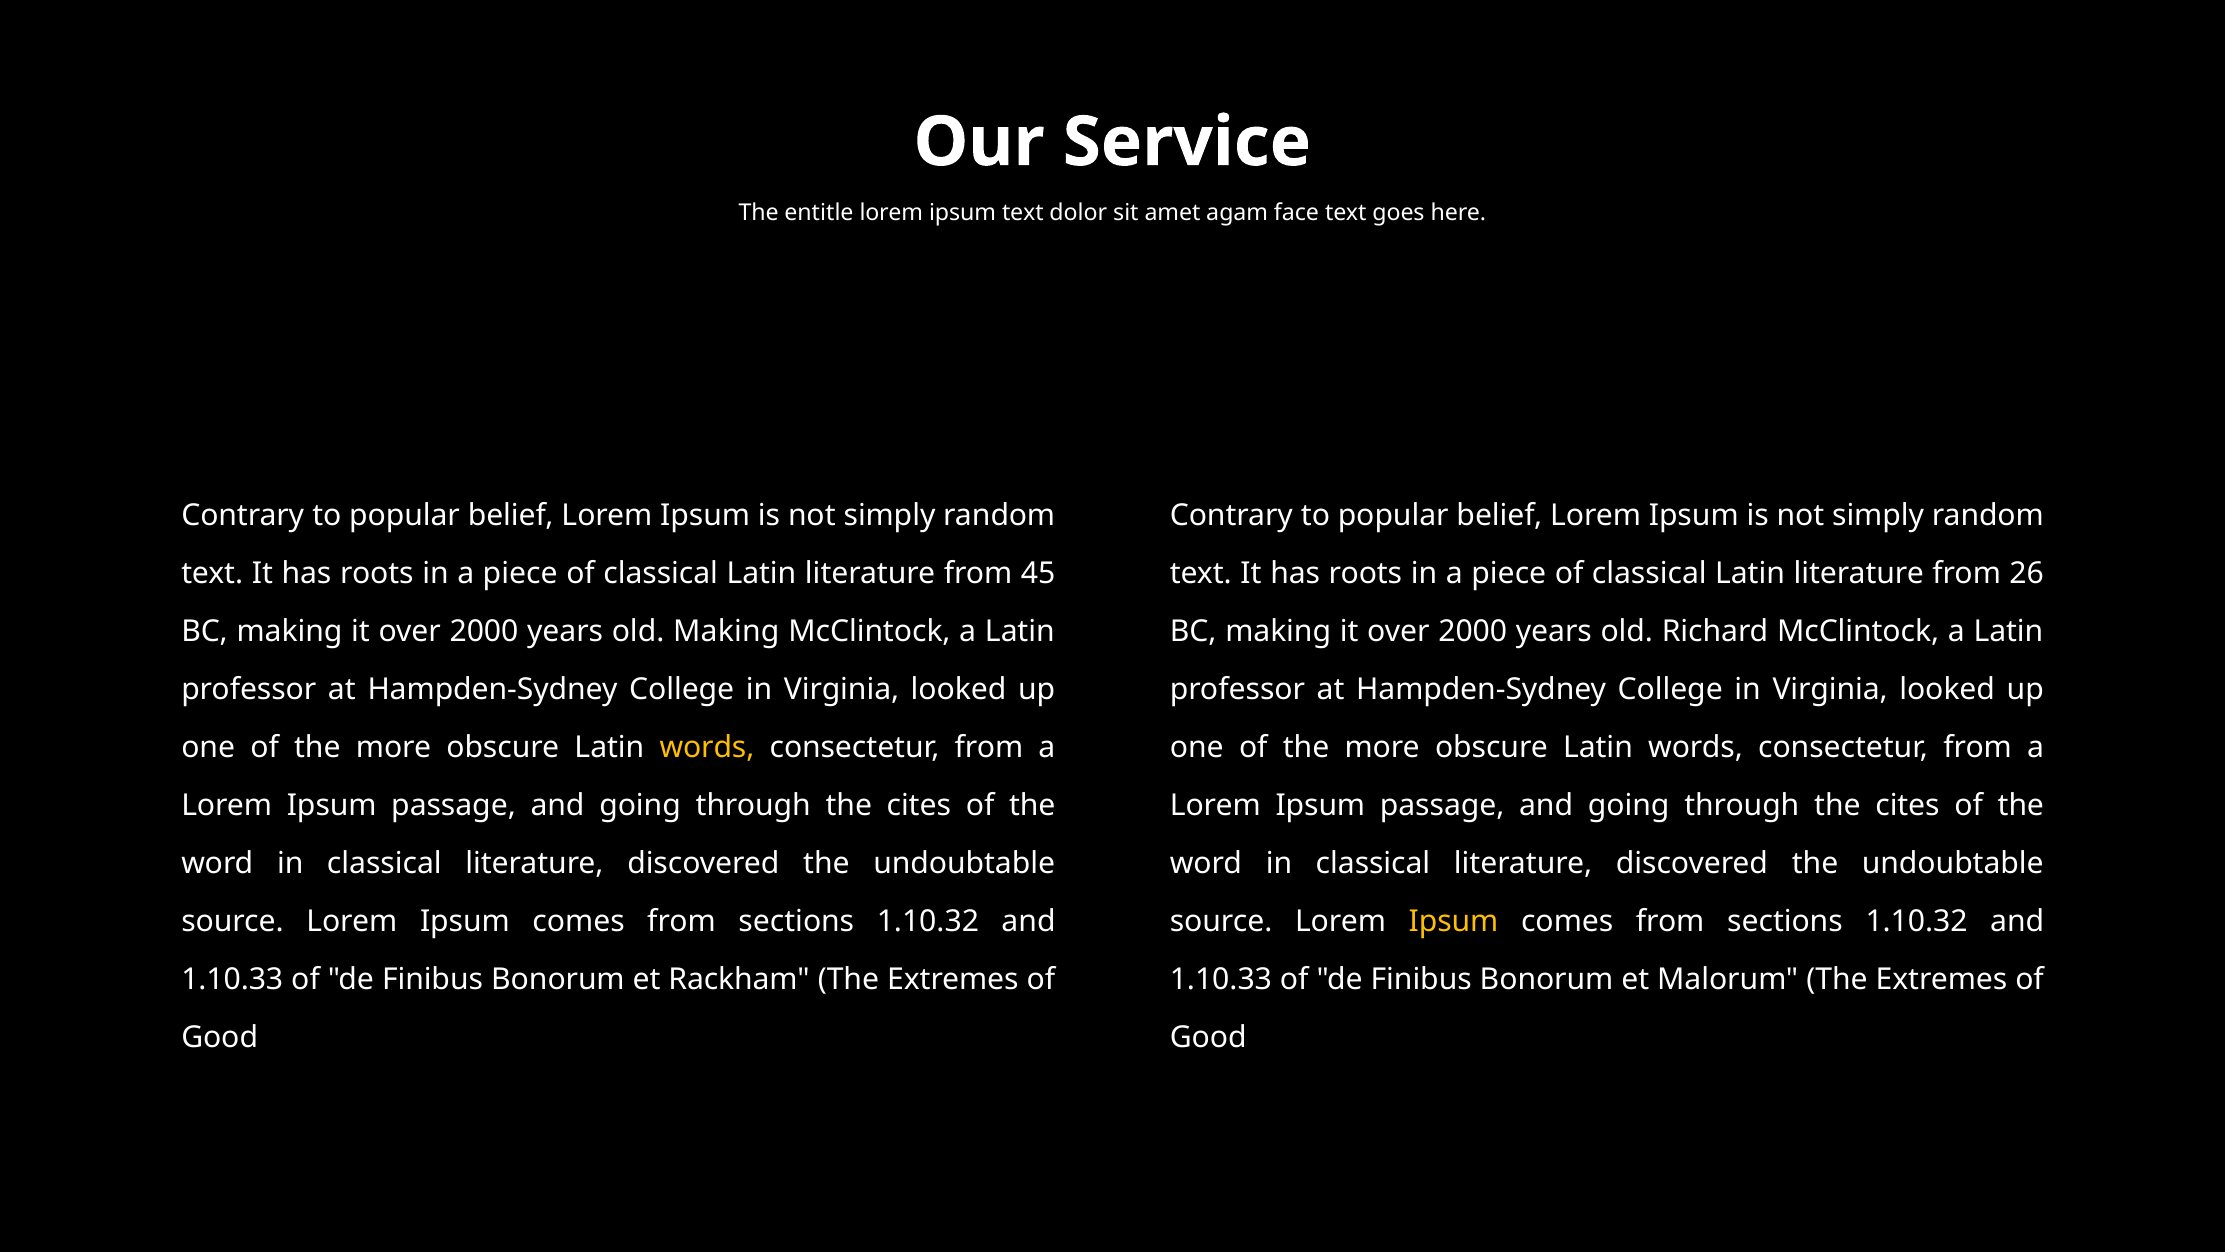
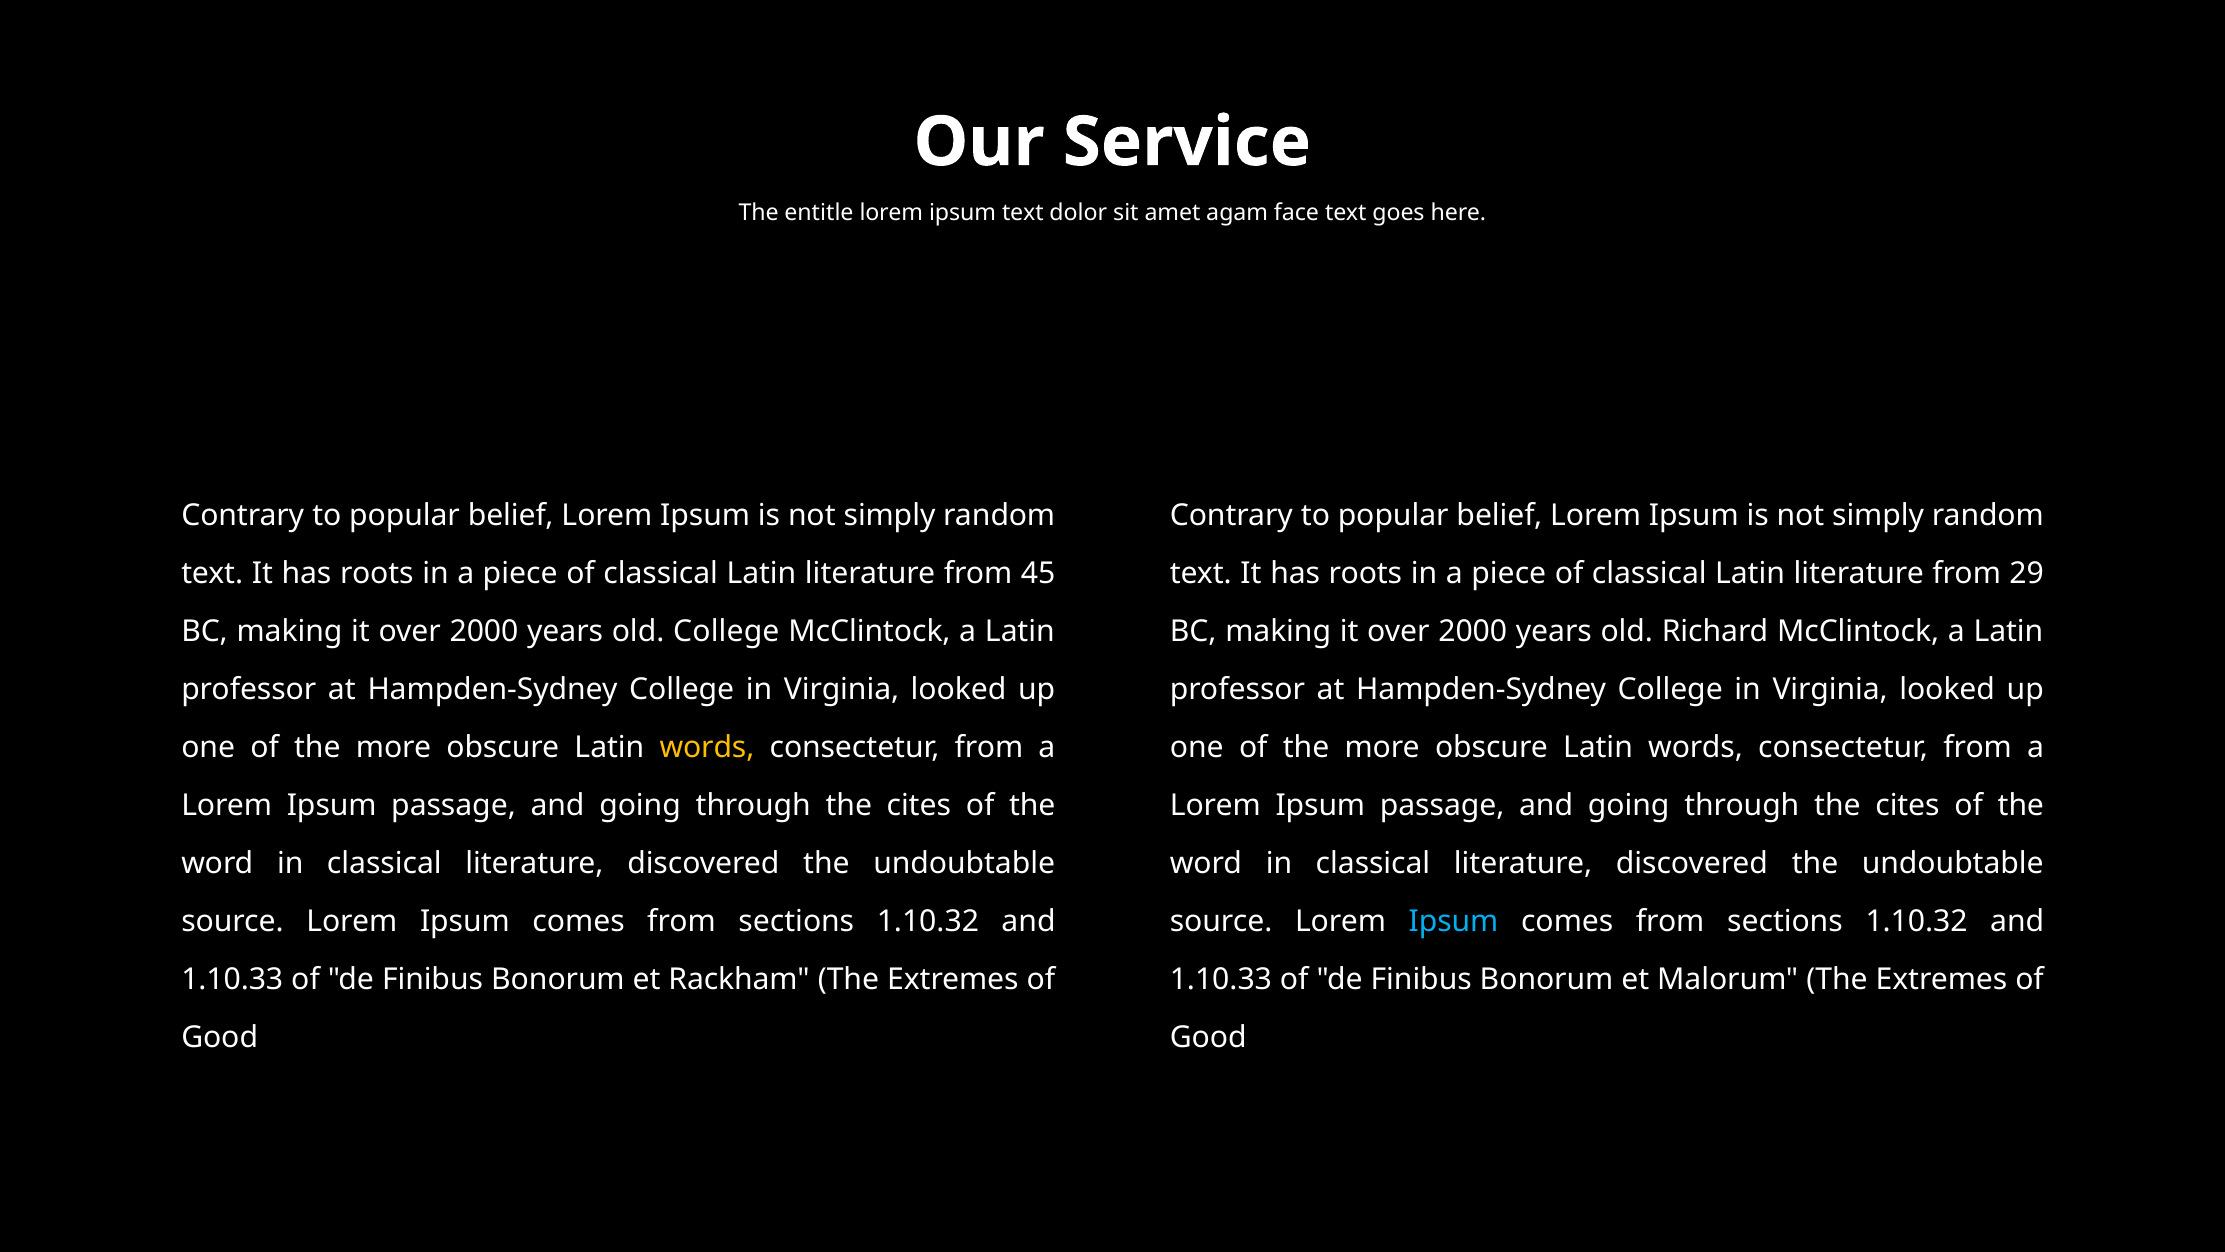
26: 26 -> 29 (2027, 573)
old Making: Making -> College (726, 631)
Ipsum colour: yellow -> light blue (1454, 921)
